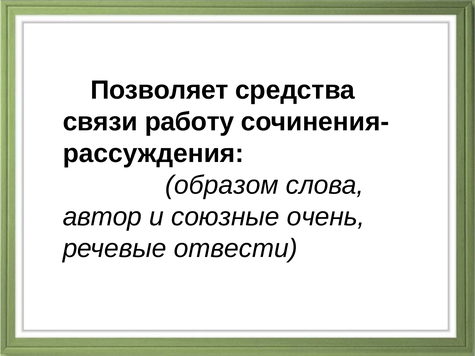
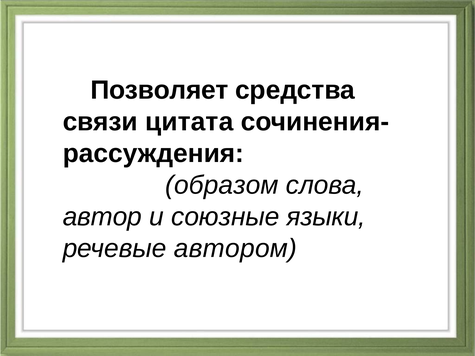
работу: работу -> цитата (189, 122)
очень: очень -> языки (326, 217)
отвести: отвести -> автором (236, 249)
